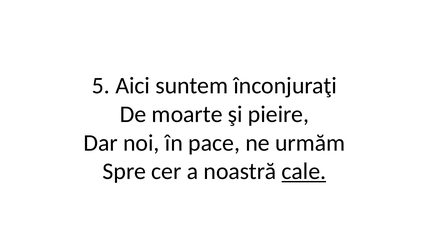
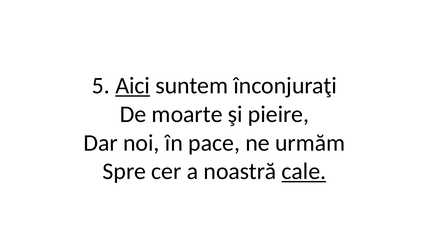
Aici underline: none -> present (133, 86)
